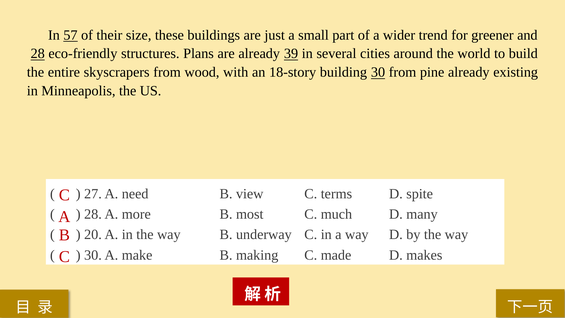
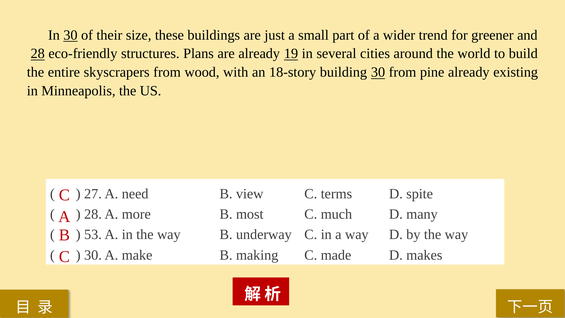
In 57: 57 -> 30 (70, 35)
39: 39 -> 19 (291, 54)
20: 20 -> 53 (93, 235)
